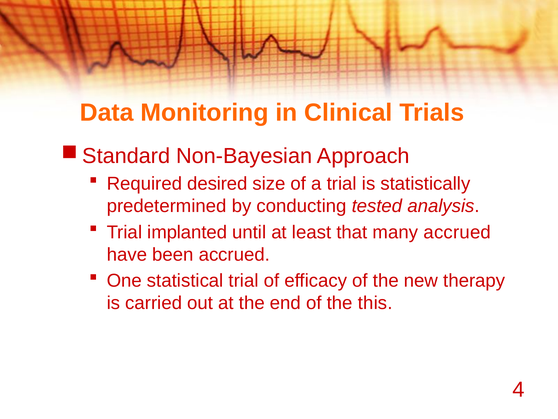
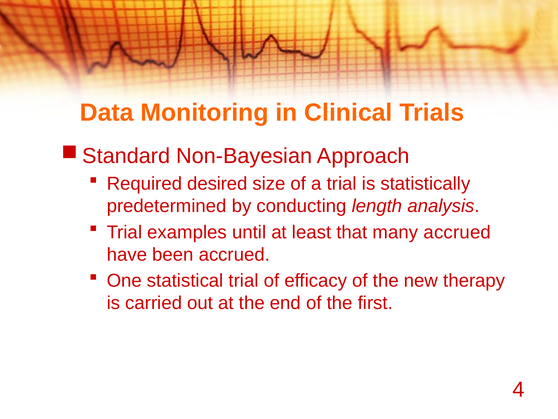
tested: tested -> length (377, 206)
implanted: implanted -> examples (187, 232)
this: this -> first (375, 303)
